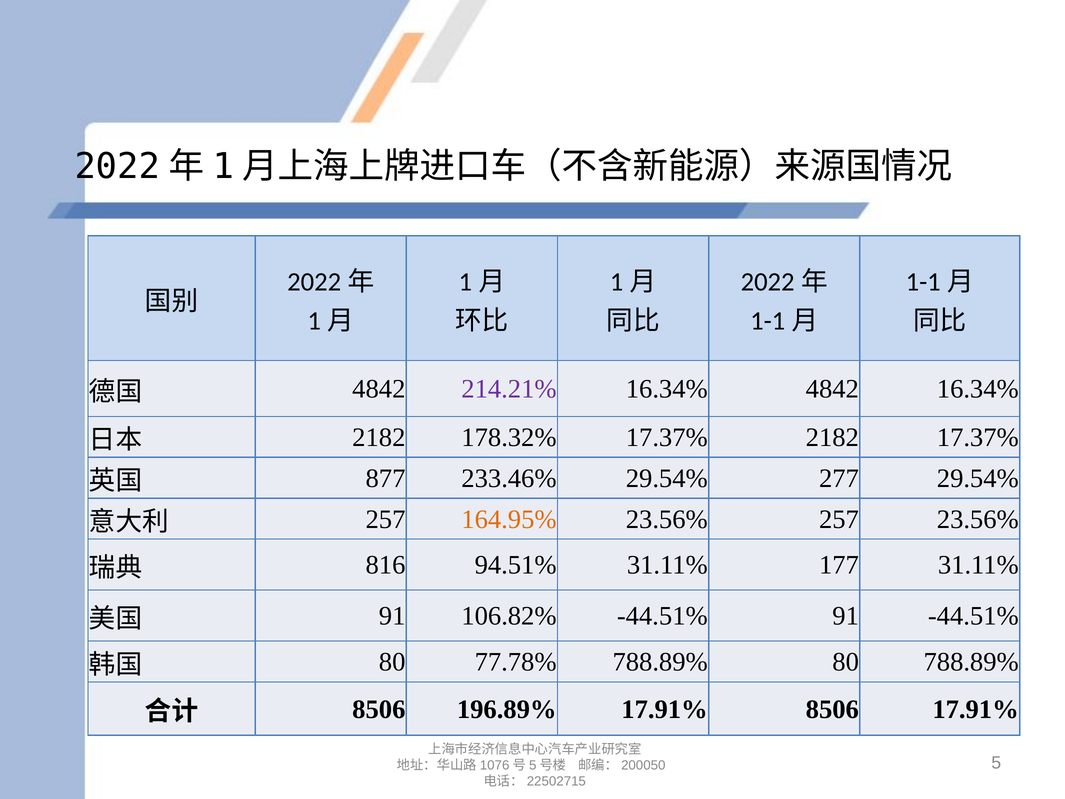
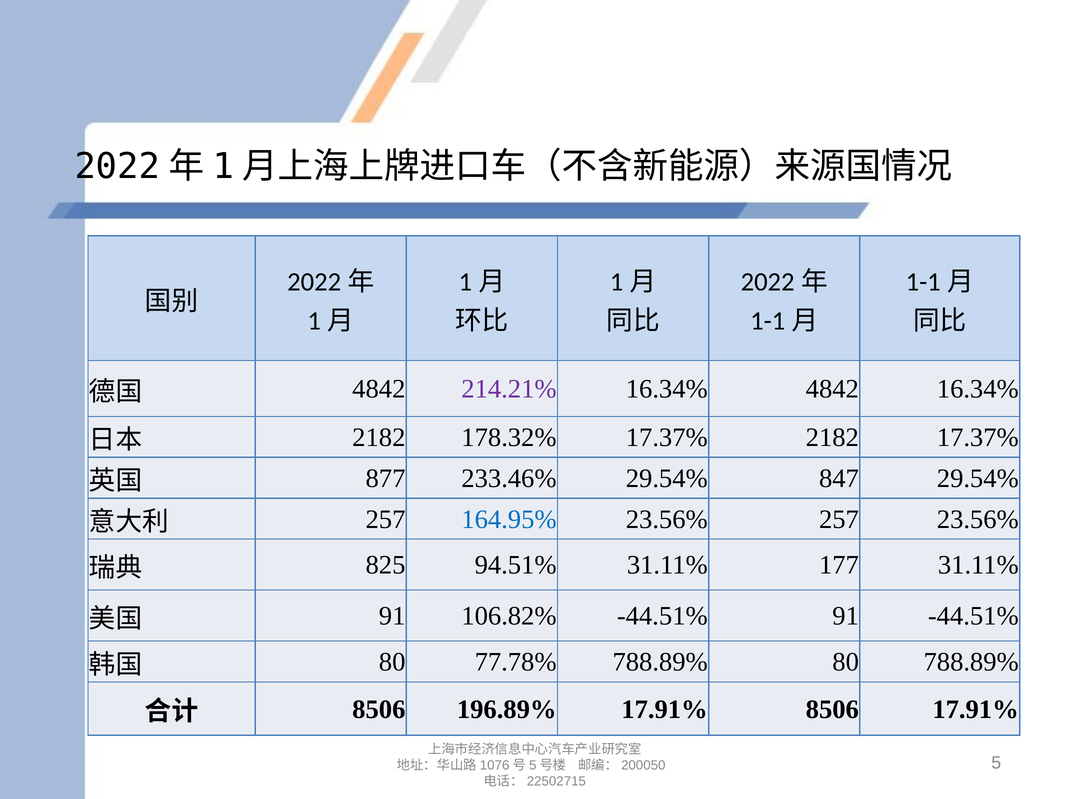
277: 277 -> 847 (839, 478)
164.95% colour: orange -> blue (509, 519)
816: 816 -> 825 (385, 565)
